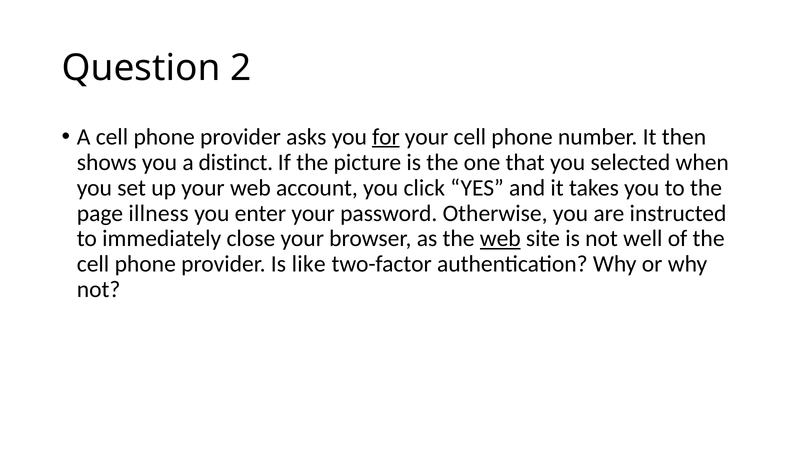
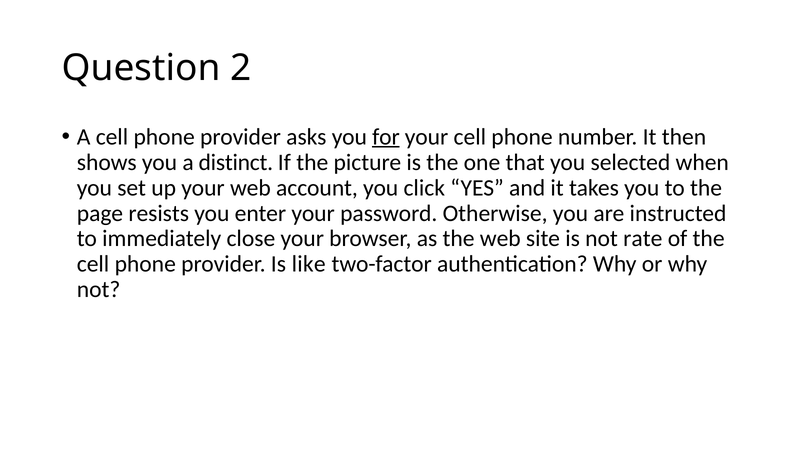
illness: illness -> resists (159, 213)
web underline: present -> none (500, 239)
well: well -> rate (643, 239)
